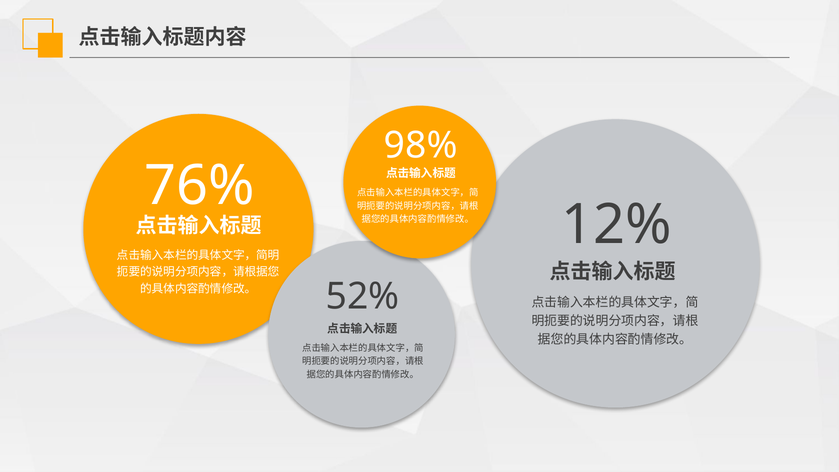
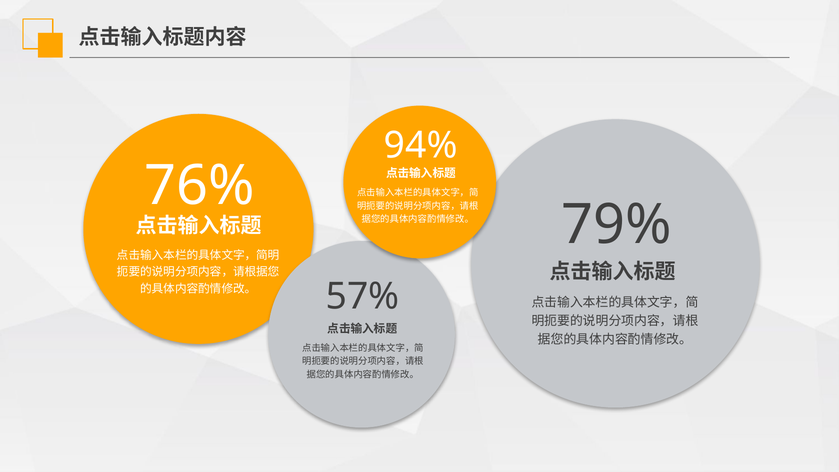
98%: 98% -> 94% (421, 146)
12%: 12% -> 79% (616, 225)
52%: 52% -> 57% (363, 296)
